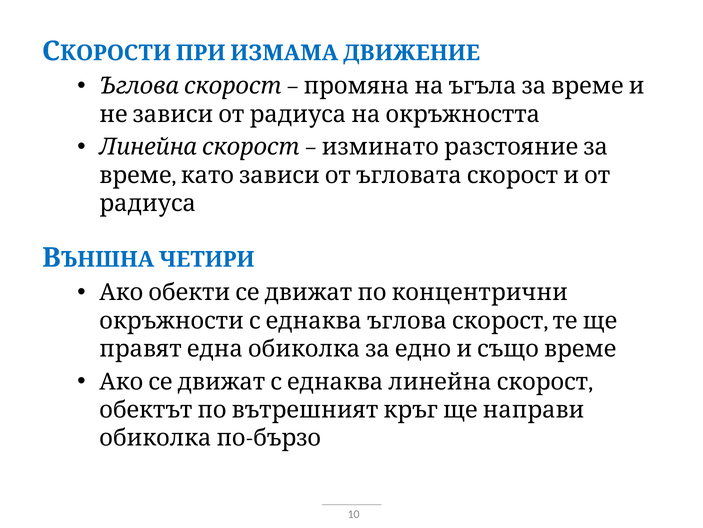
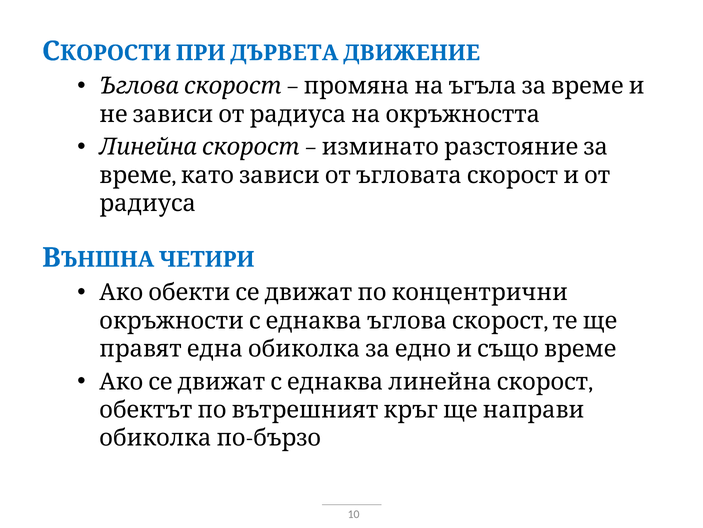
ИЗМАМА: ИЗМАМА -> ДЪРВЕТА (284, 53)
